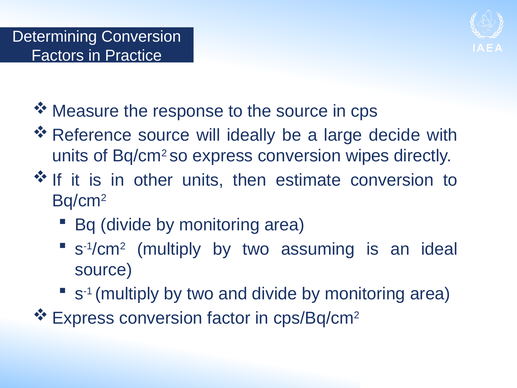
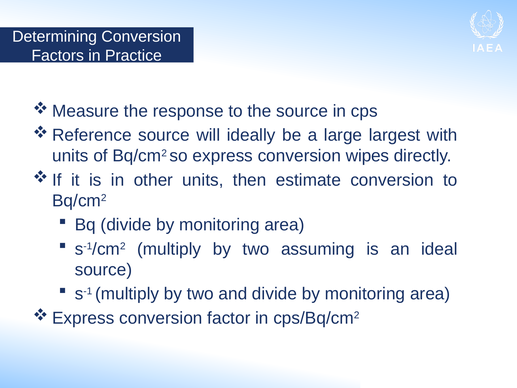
decide: decide -> largest (395, 135)
